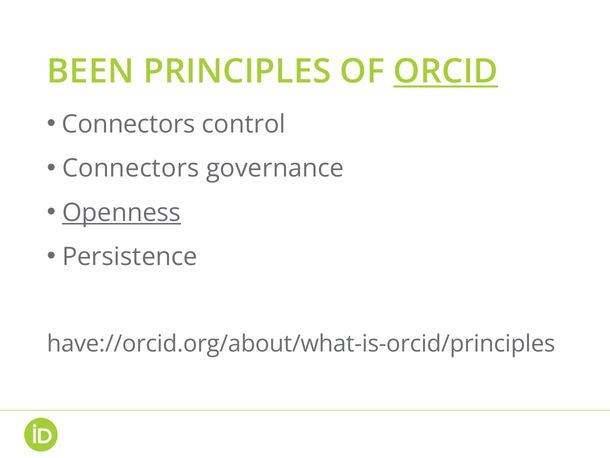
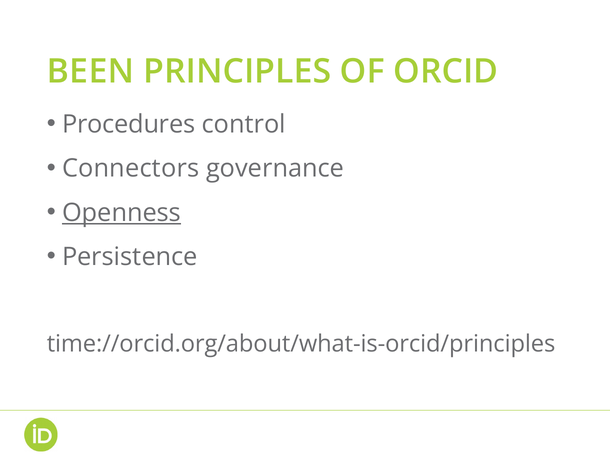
ORCID underline: present -> none (446, 72)
Connectors: Connectors -> Procedures (129, 124)
have://orcid.org/about/what-is-orcid/principles: have://orcid.org/about/what-is-orcid/principles -> time://orcid.org/about/what-is-orcid/principles (301, 343)
